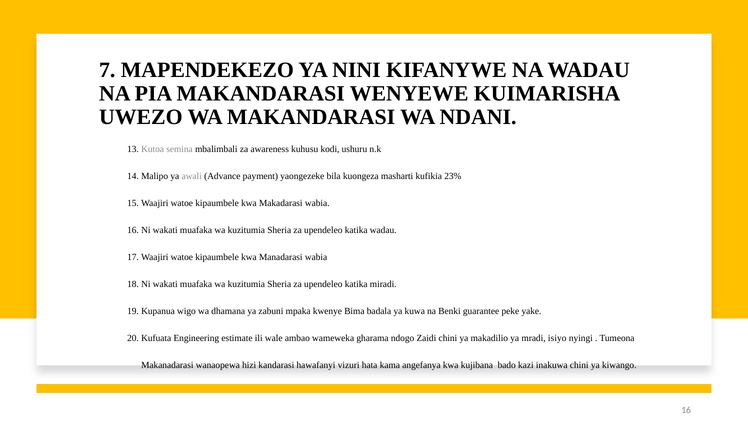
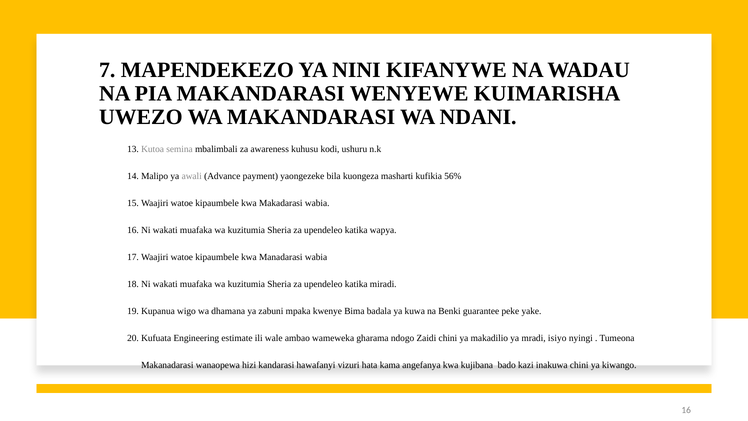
23%: 23% -> 56% (453, 176)
katika wadau: wadau -> wapya (383, 230)
